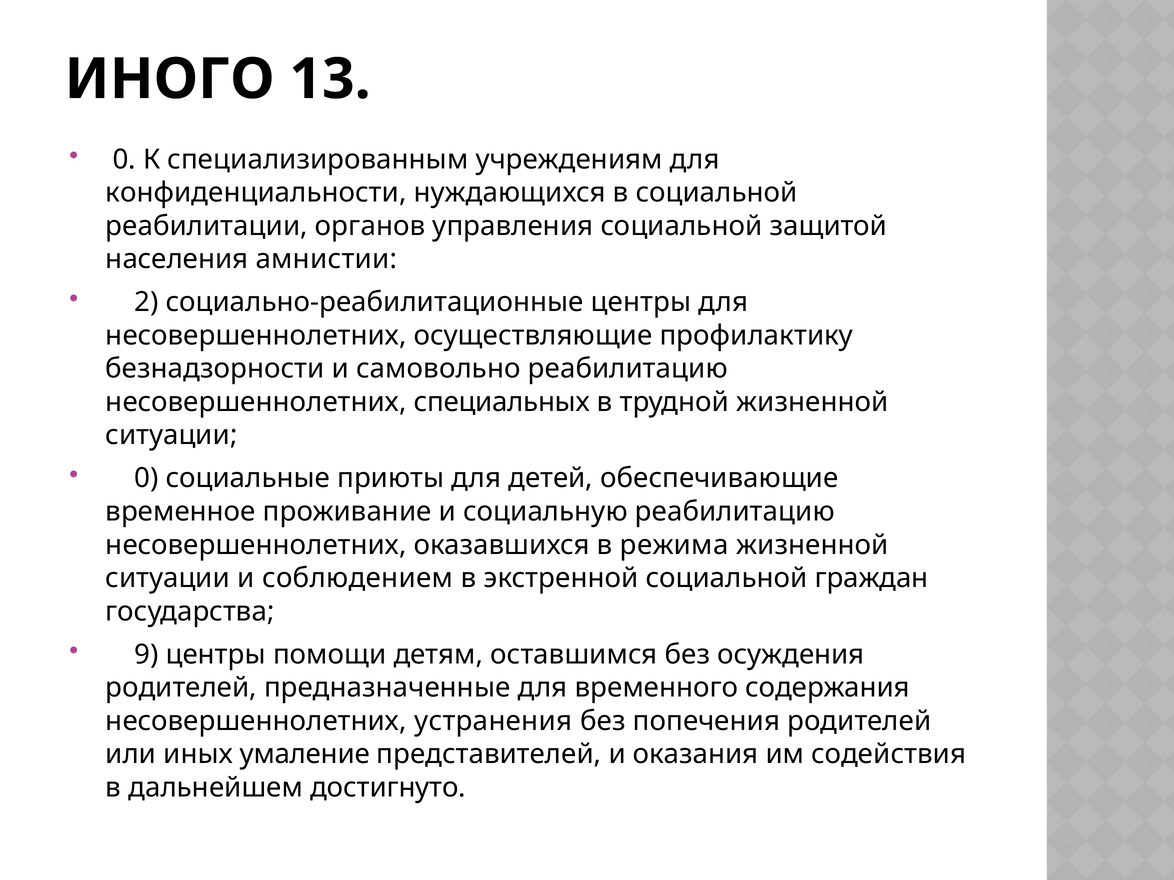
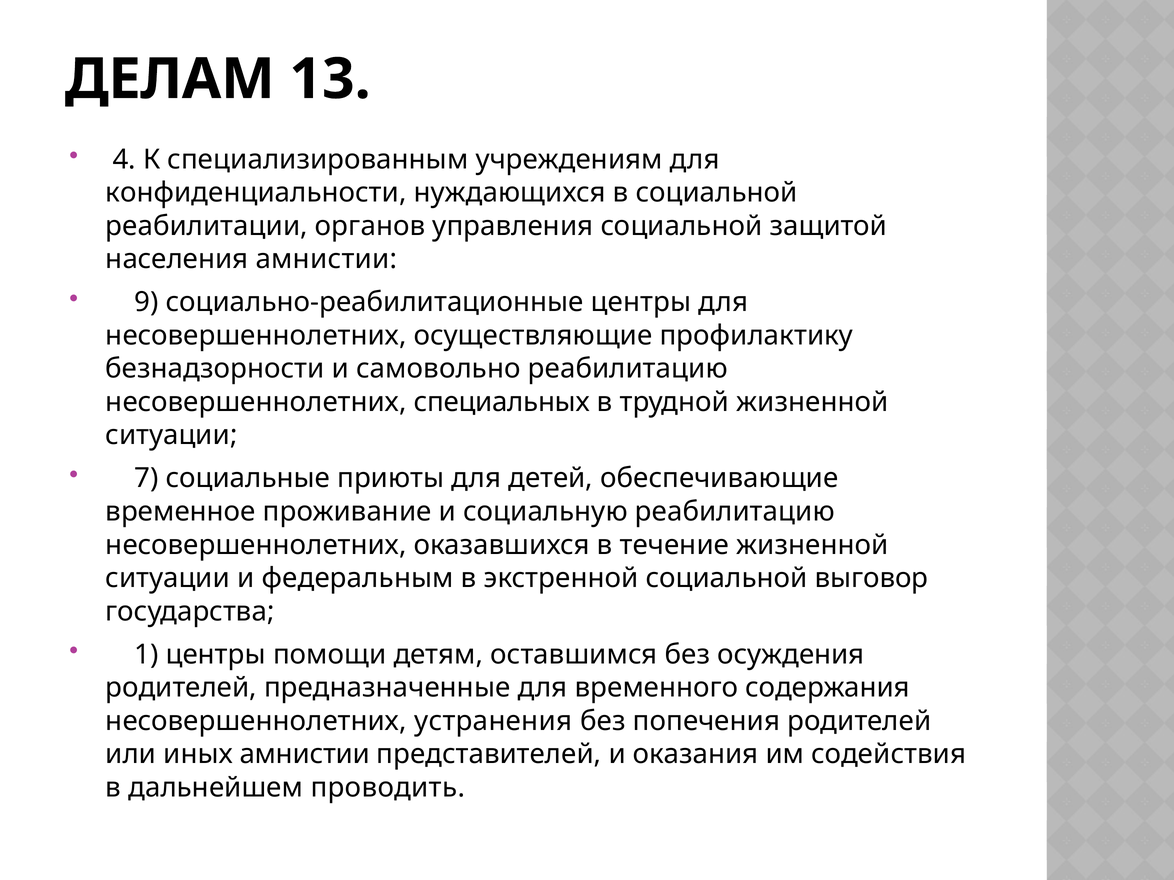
ИНОГО: ИНОГО -> ДЕЛАМ (170, 79)
0: 0 -> 4 (124, 160)
2: 2 -> 9 (146, 302)
0: 0 -> 7 (146, 479)
режима: режима -> течение (674, 545)
соблюдением: соблюдением -> федеральным (358, 578)
граждан: граждан -> выговор (872, 578)
9: 9 -> 1 (146, 655)
иных умаление: умаление -> амнистии (305, 755)
достигнуто: достигнуто -> проводить (388, 788)
